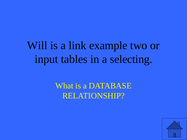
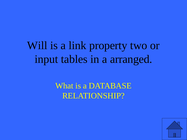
example: example -> property (108, 46)
selecting: selecting -> arranged (131, 59)
